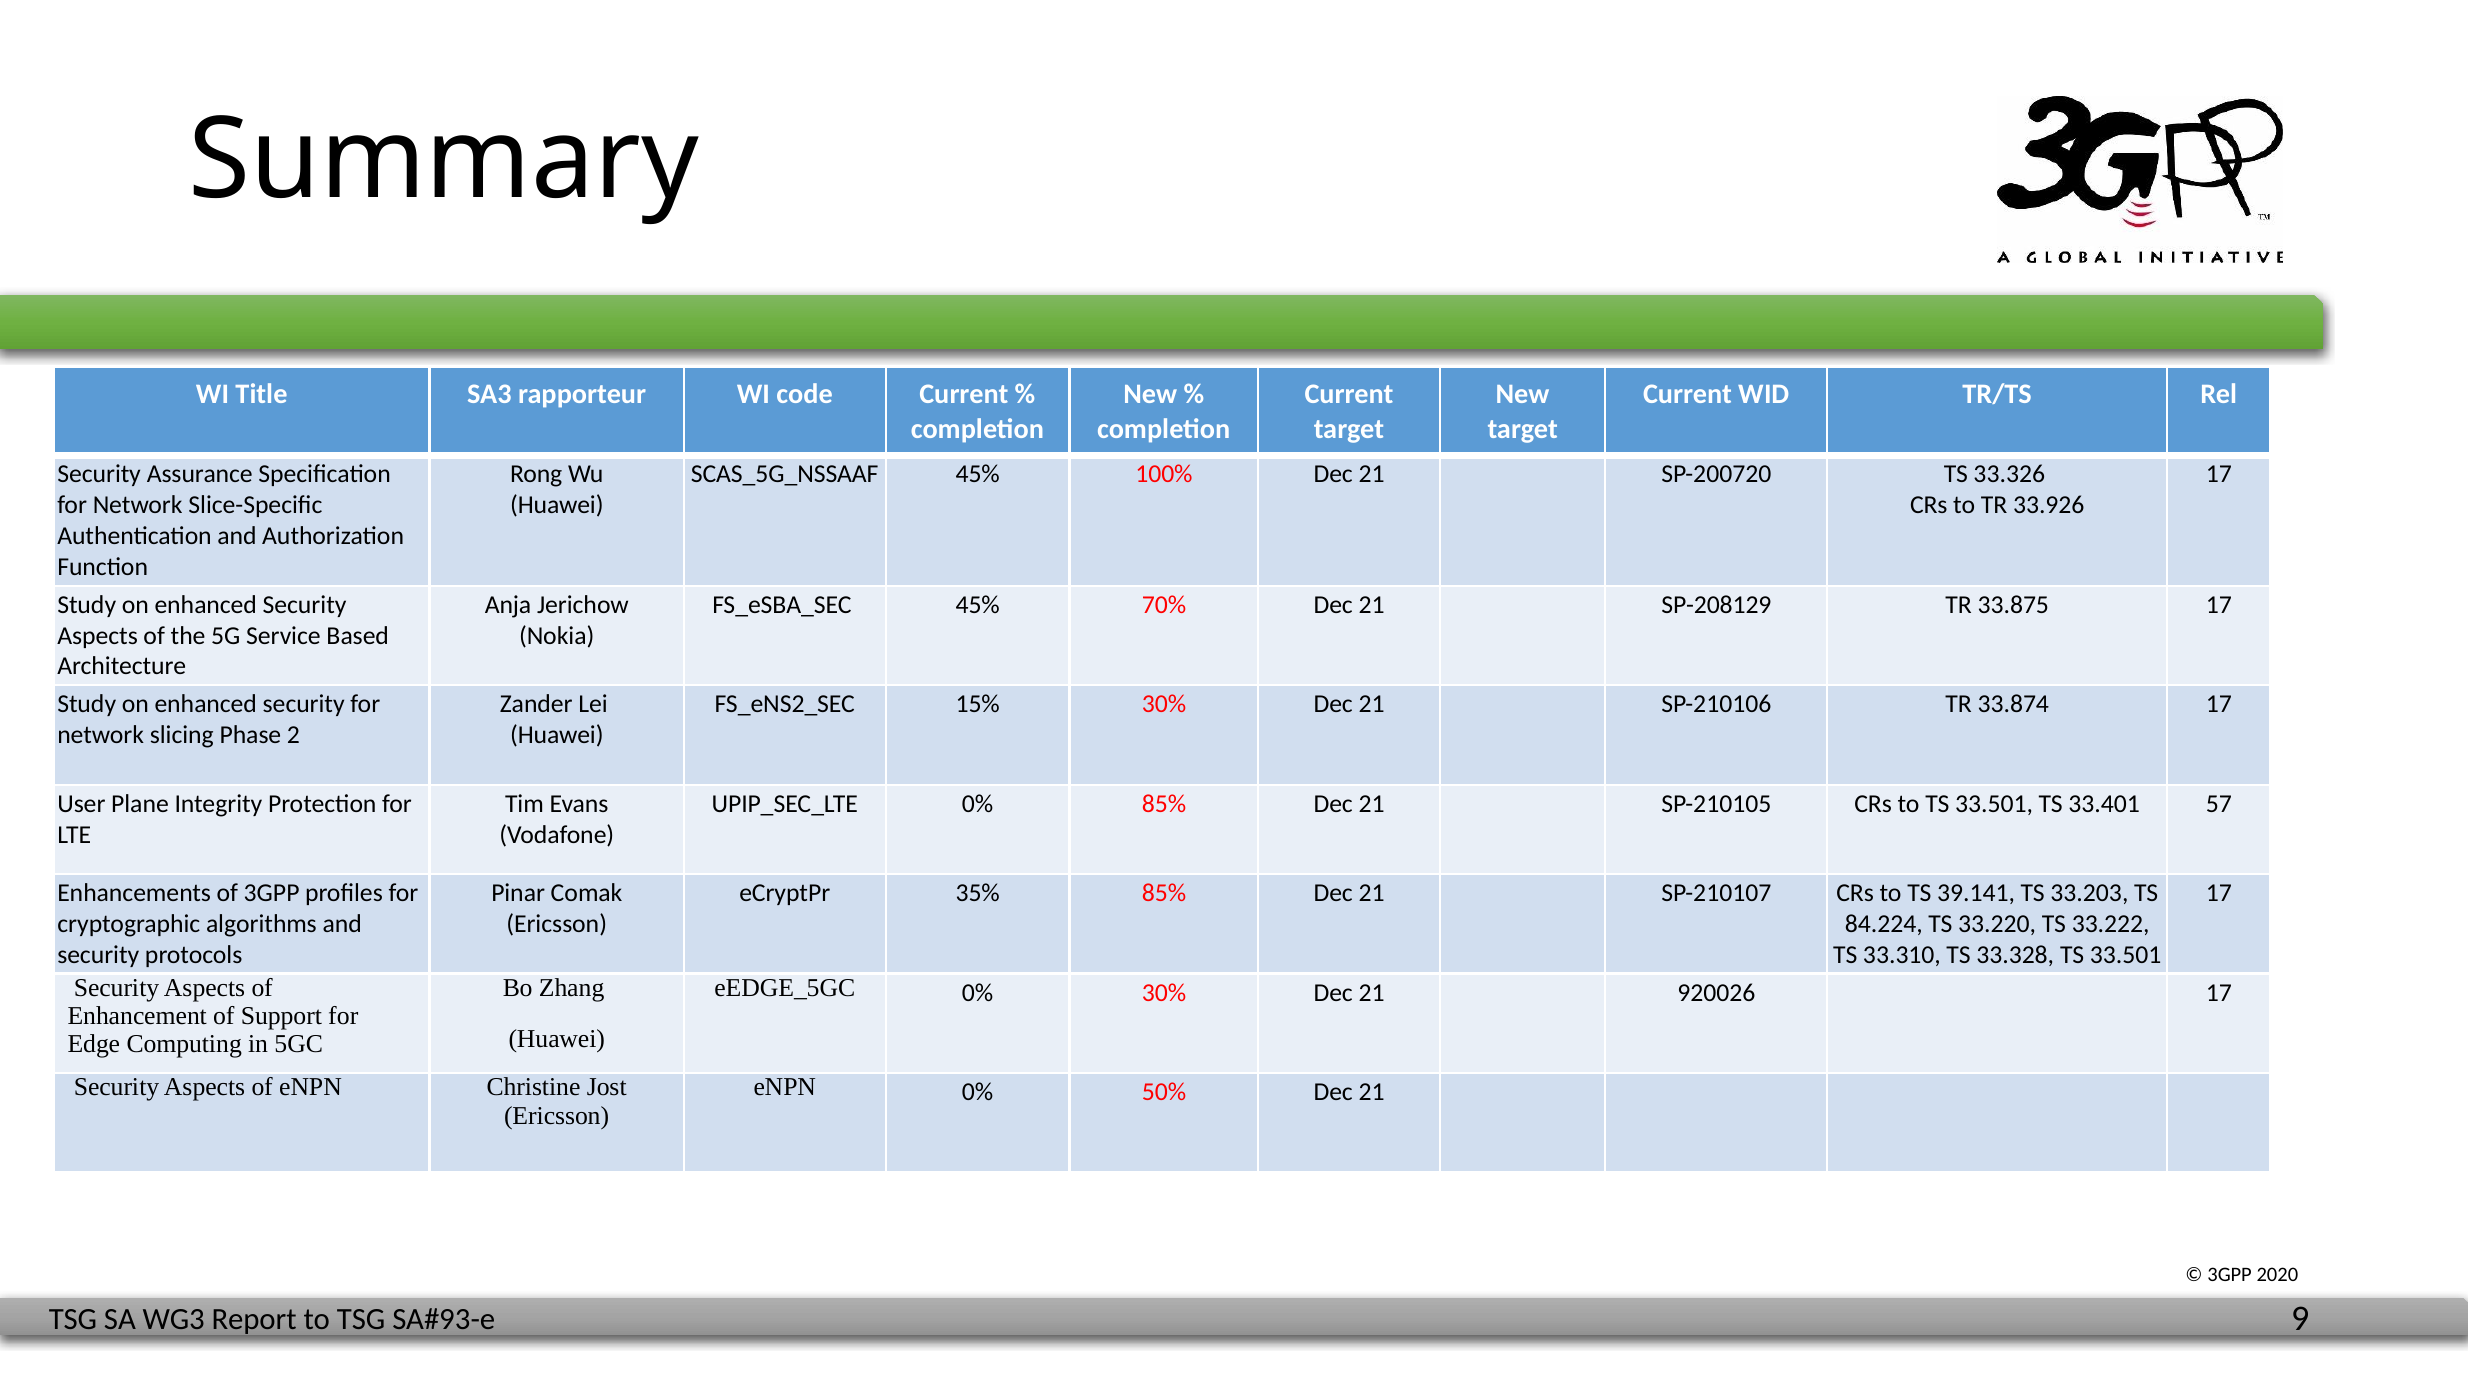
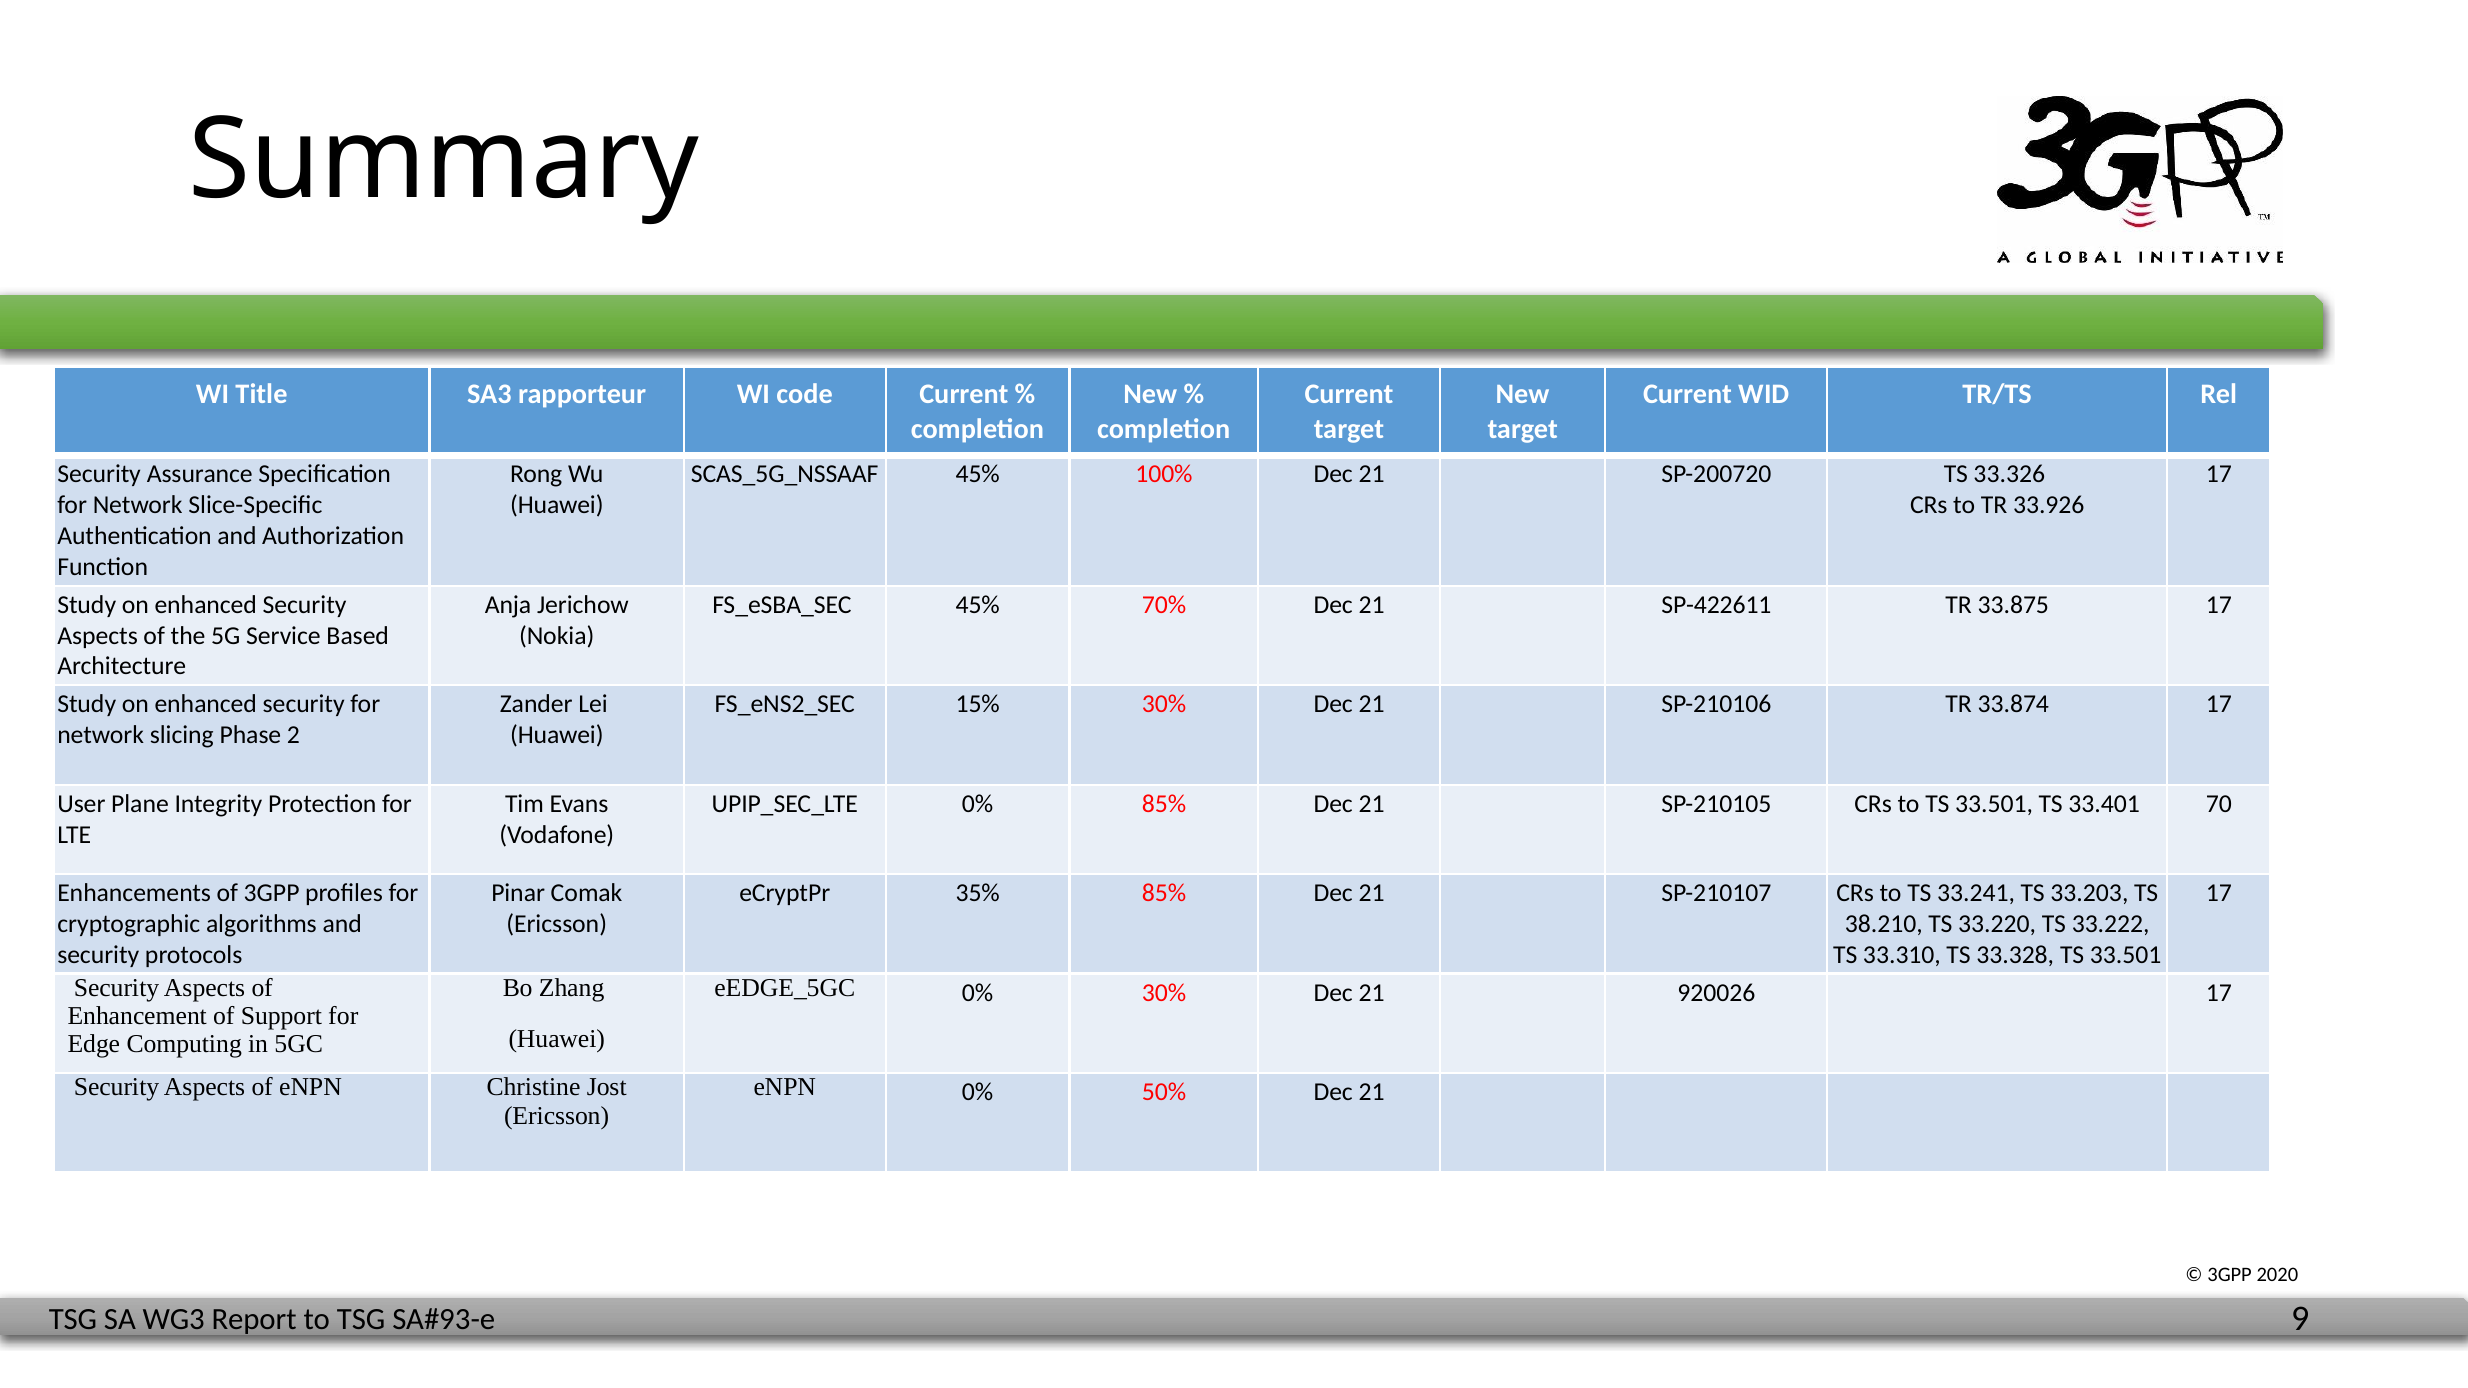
SP-208129: SP-208129 -> SP-422611 (1716, 605)
57: 57 -> 70 (2219, 804)
39.141: 39.141 -> 33.241 (1976, 893)
84.224: 84.224 -> 38.210 (1884, 924)
